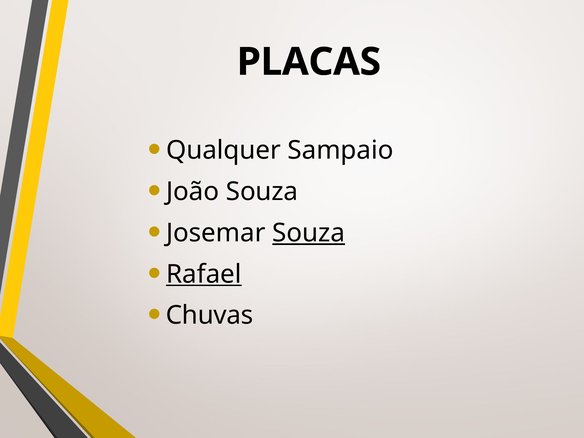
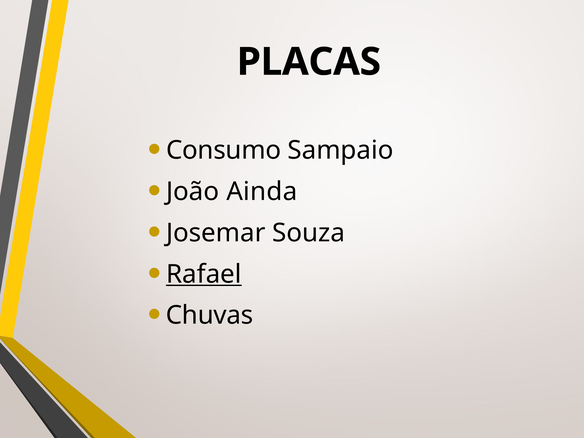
Qualquer: Qualquer -> Consumo (224, 150)
João Souza: Souza -> Ainda (262, 192)
Souza underline: present -> none (309, 233)
